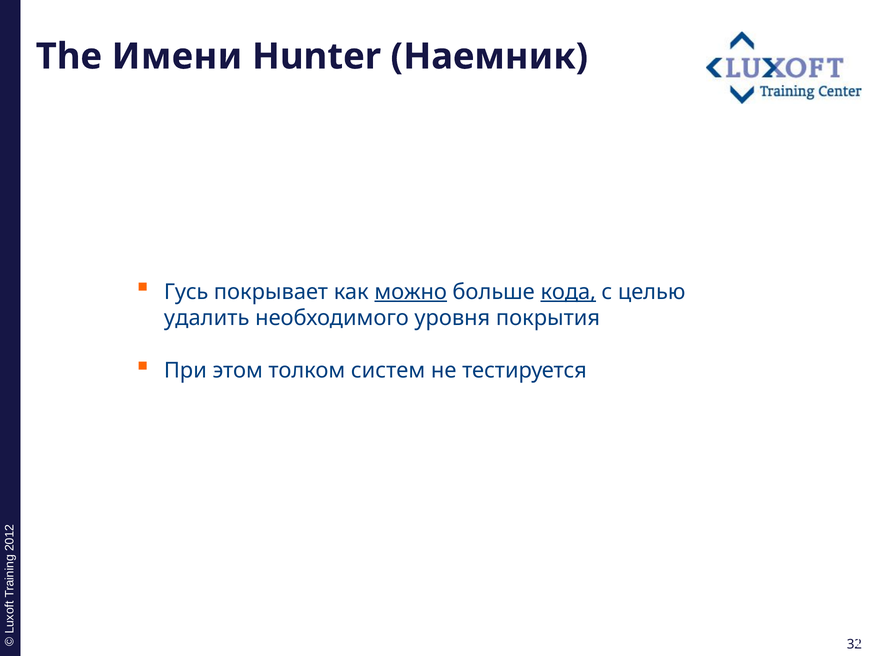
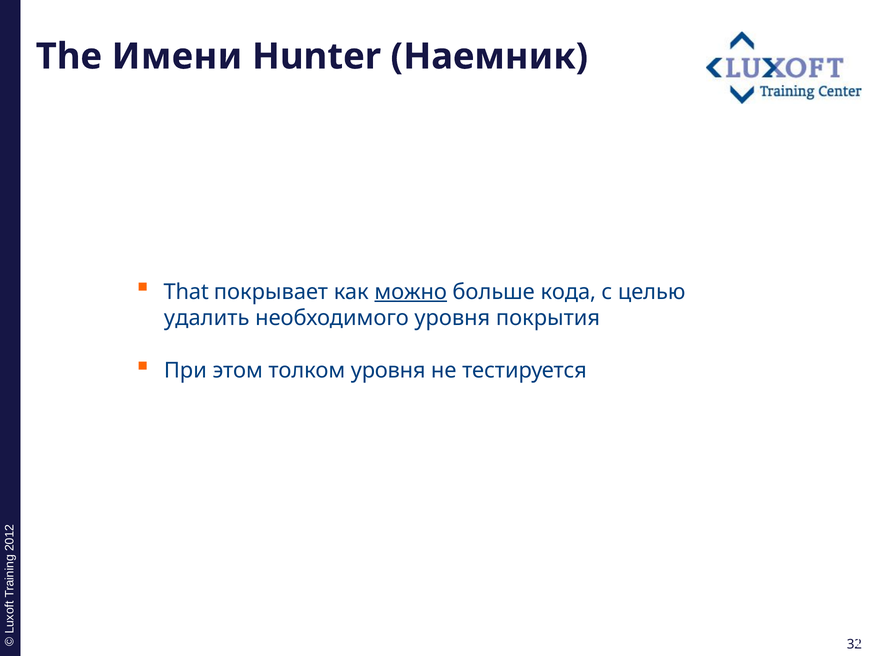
Гусь: Гусь -> That (186, 292)
кода underline: present -> none (568, 292)
толком систем: систем -> уровня (388, 371)
